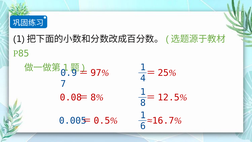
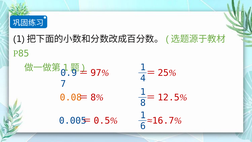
0.08 colour: red -> orange (71, 97)
